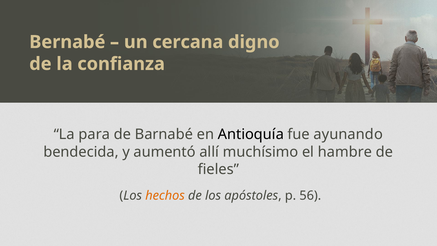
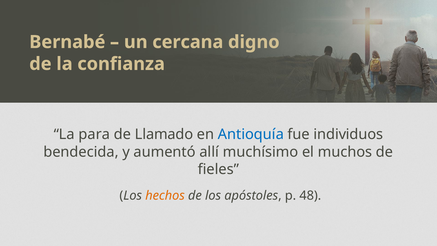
Barnabé: Barnabé -> Llamado (164, 134)
Antioquía colour: black -> blue (251, 134)
ayunando: ayunando -> individuos (348, 134)
hambre: hambre -> muchos (345, 152)
56: 56 -> 48 (310, 196)
